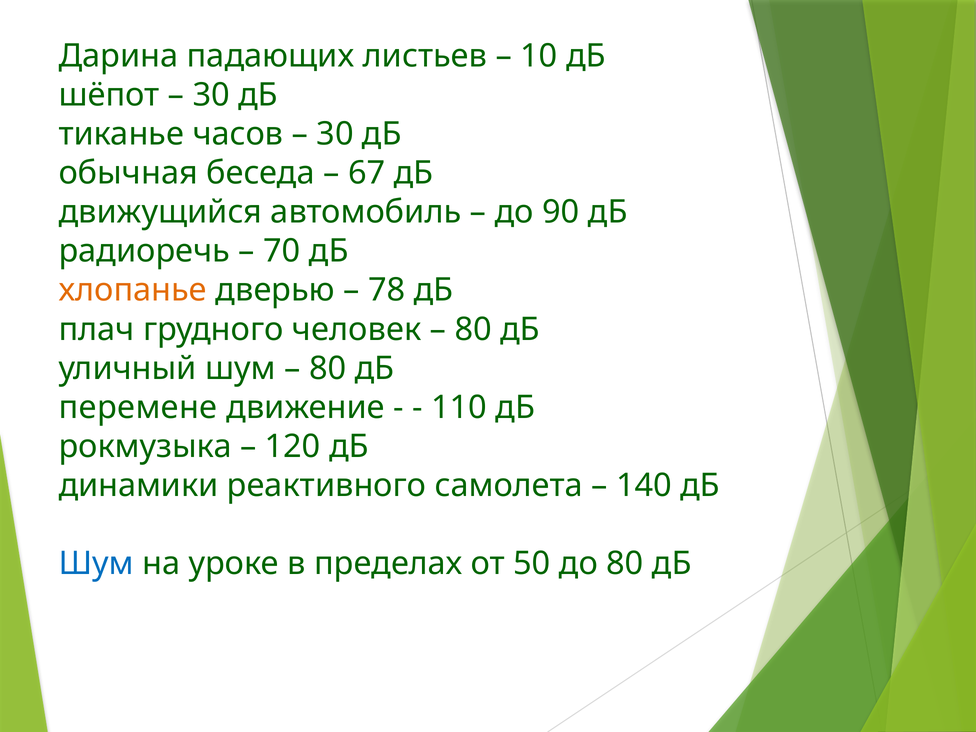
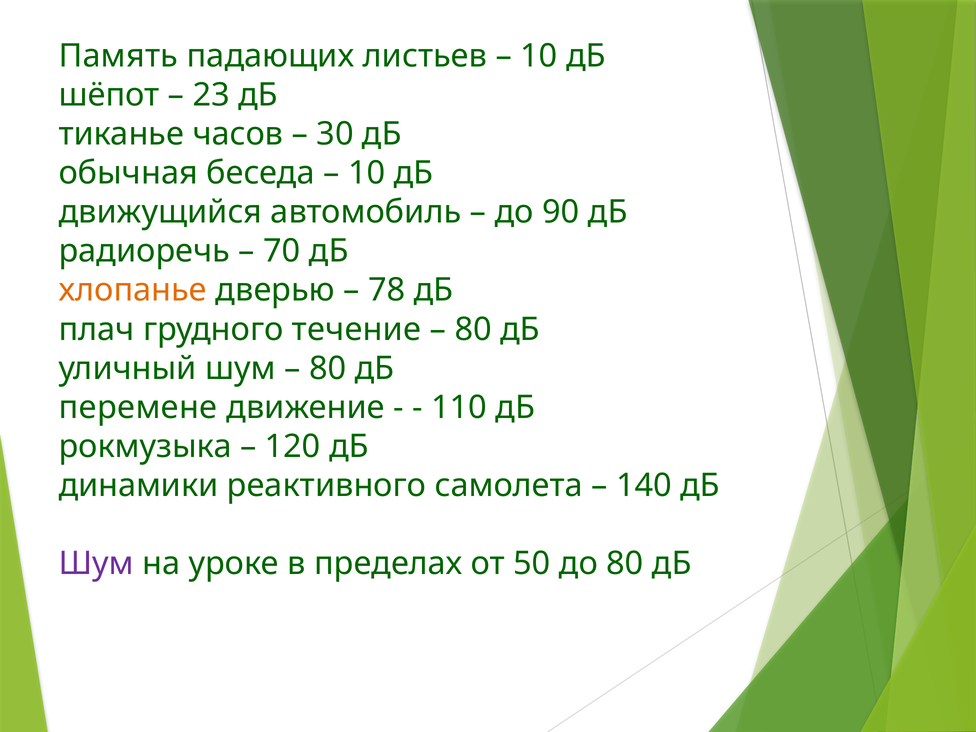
Дарина: Дарина -> Память (118, 56)
30: 30 -> 23 (211, 95)
67: 67 -> 10 (367, 173)
человек: человек -> течение (357, 329)
Шум colour: blue -> purple (96, 564)
